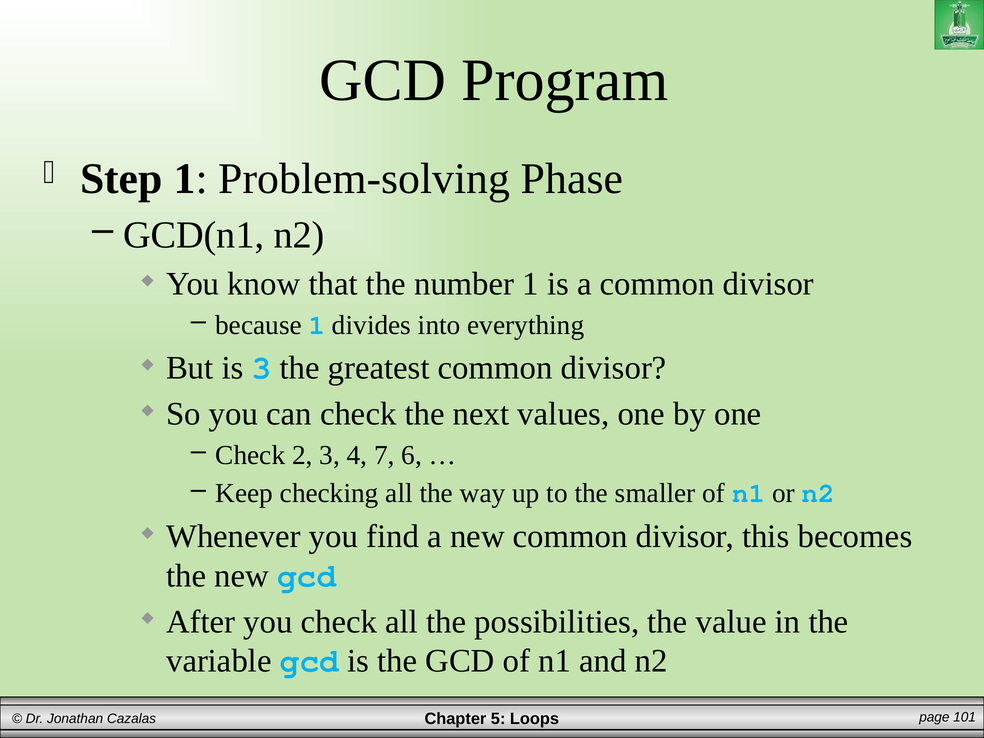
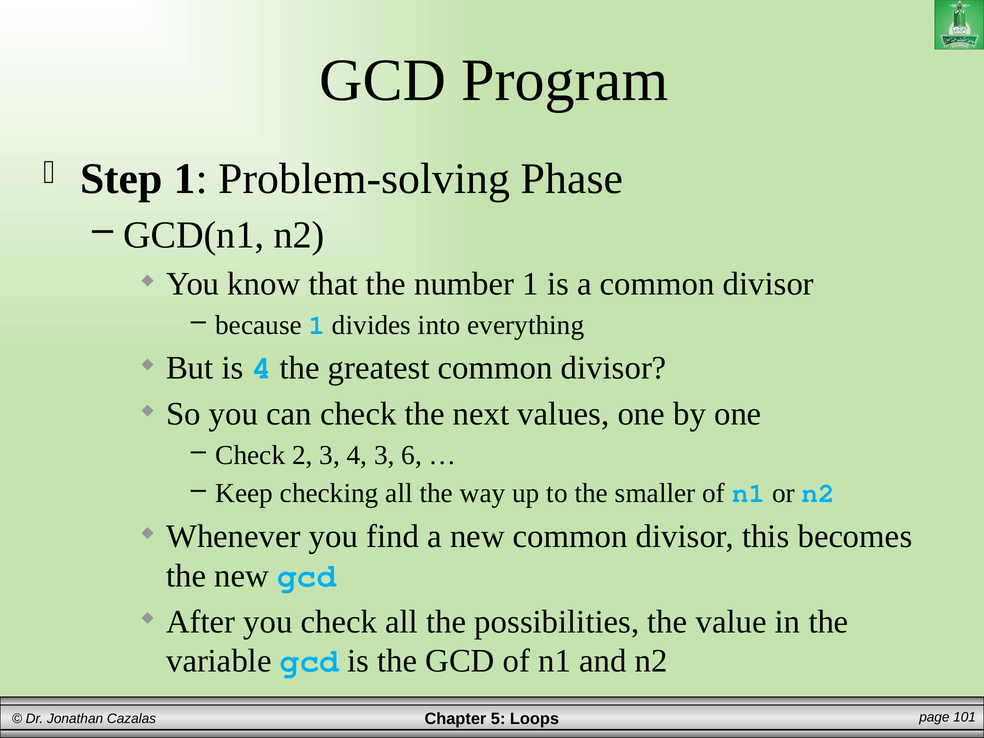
is 3: 3 -> 4 (262, 368)
4 7: 7 -> 3 (384, 455)
